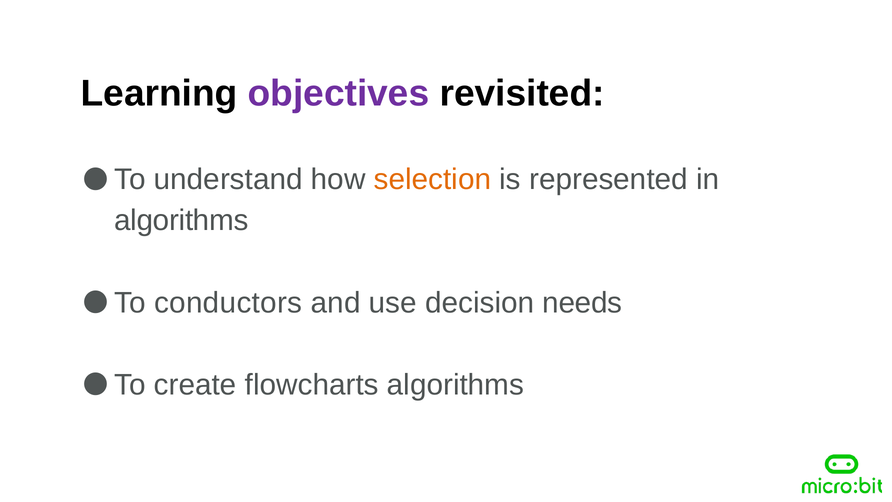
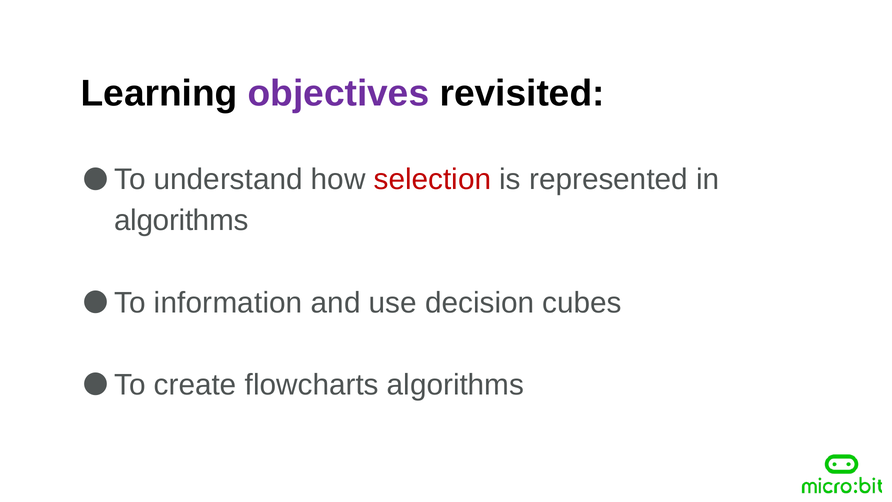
selection colour: orange -> red (432, 179)
conductors: conductors -> information (228, 303)
needs: needs -> cubes (582, 303)
